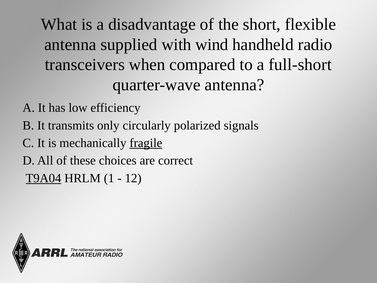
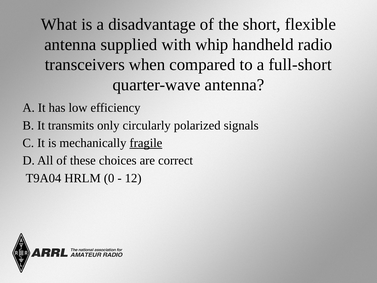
wind: wind -> whip (212, 45)
T9A04 underline: present -> none (43, 178)
1: 1 -> 0 (109, 178)
